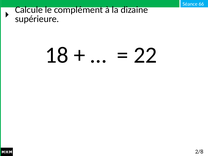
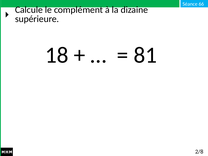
22: 22 -> 81 (145, 55)
